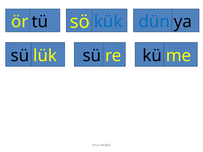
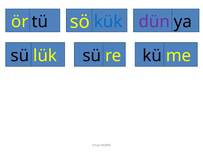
dün colour: blue -> purple (154, 22)
